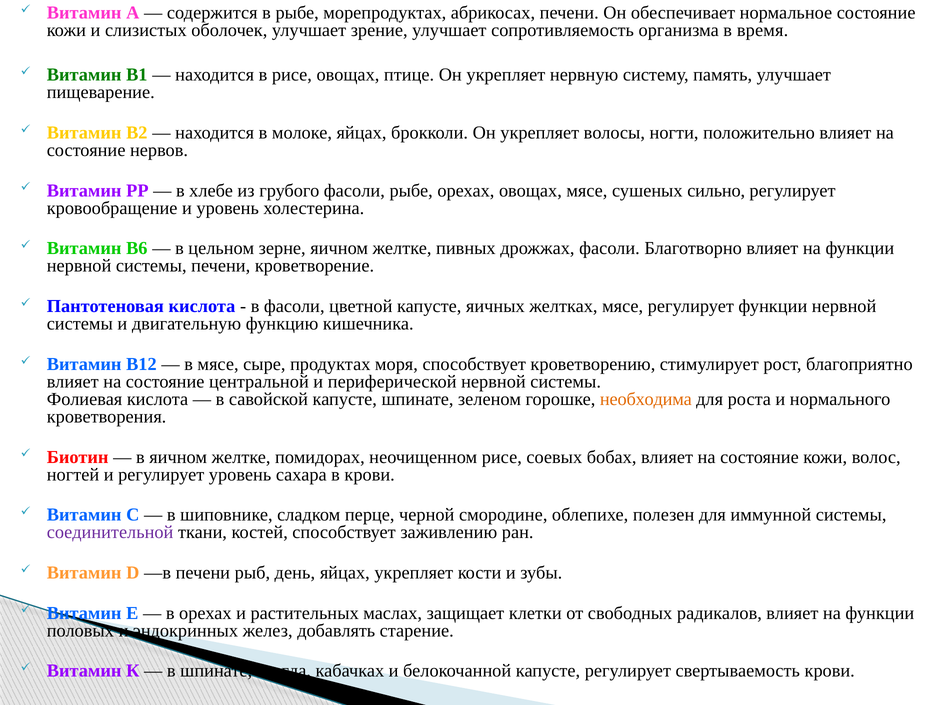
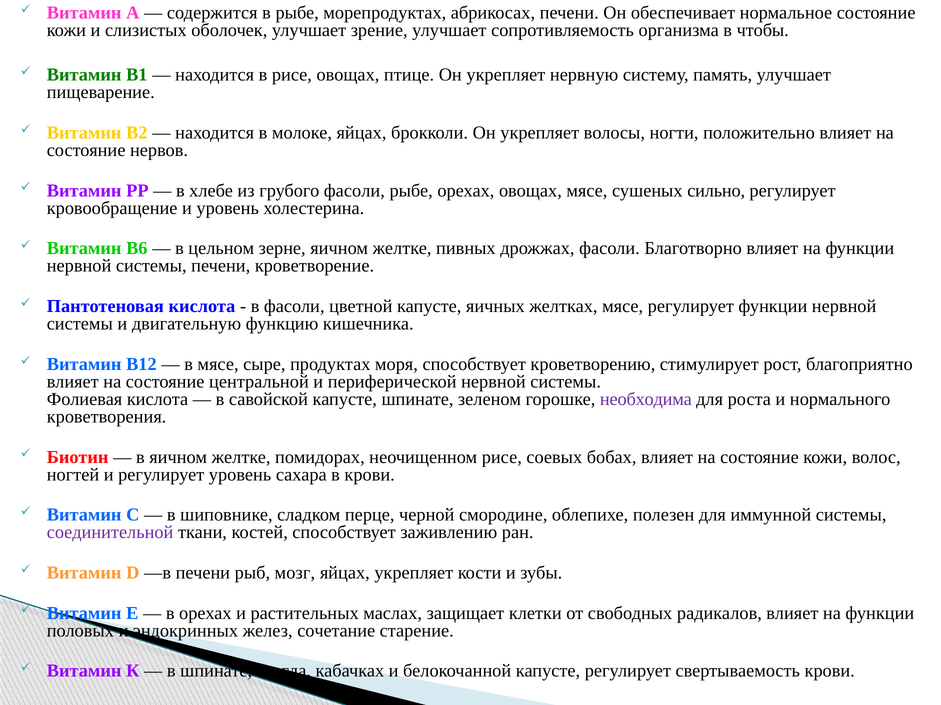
время: время -> чтобы (763, 30)
необходима colour: orange -> purple (646, 400)
день: день -> мозг (295, 573)
добавлять: добавлять -> сочетание (336, 631)
